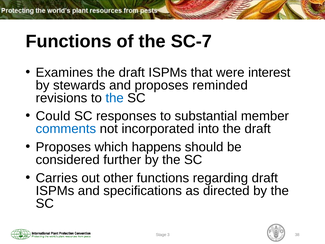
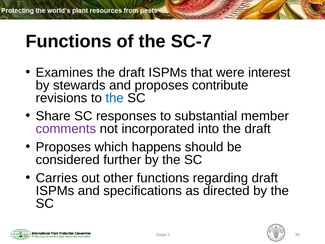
reminded: reminded -> contribute (220, 85)
Could: Could -> Share (53, 116)
comments colour: blue -> purple (66, 129)
